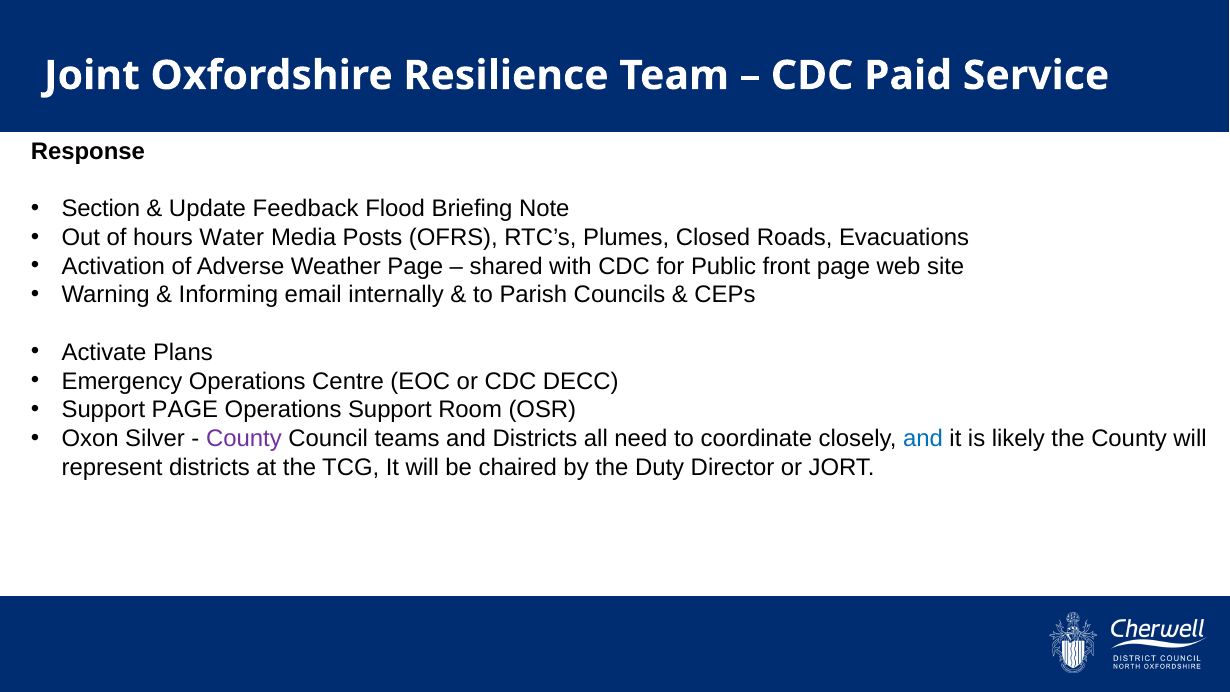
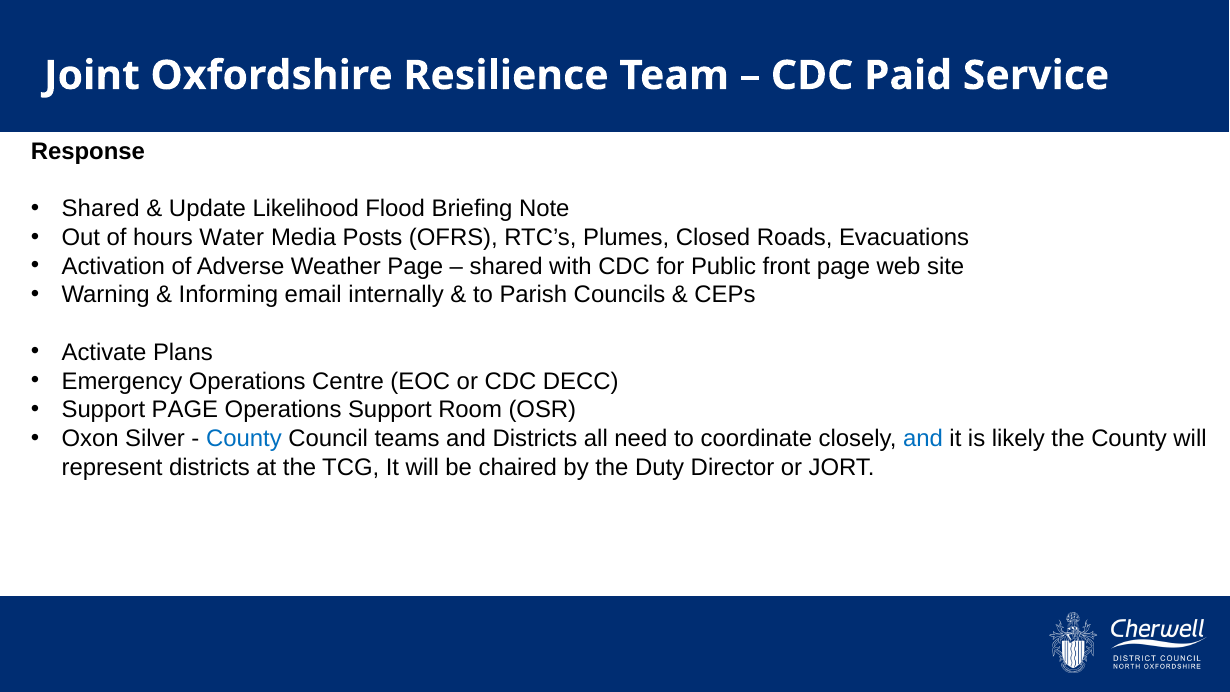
Section: Section -> Shared (101, 209)
Feedback: Feedback -> Likelihood (306, 209)
County colour: purple -> blue (244, 438)
